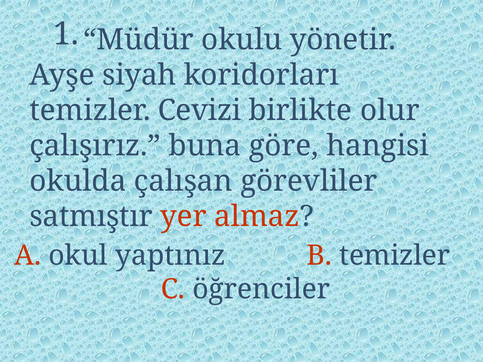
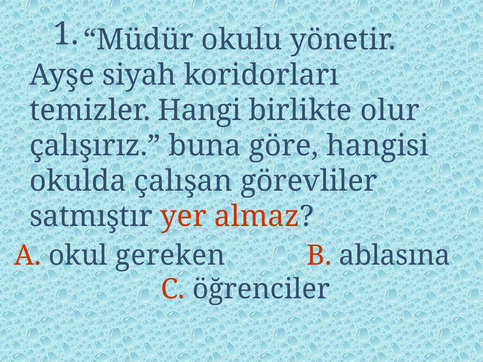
Cevizi: Cevizi -> Hangi (200, 111)
yaptınız: yaptınız -> gereken (170, 256)
B temizler: temizler -> ablasına (395, 256)
